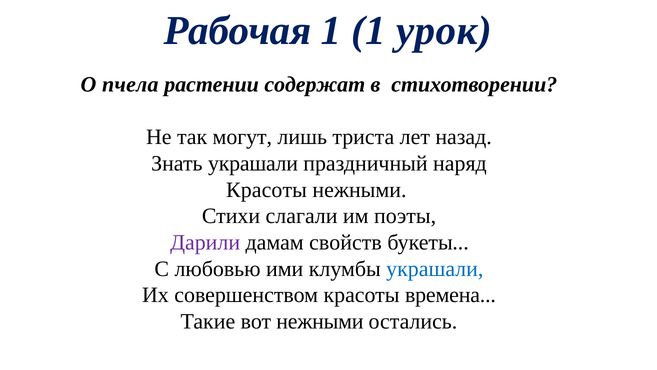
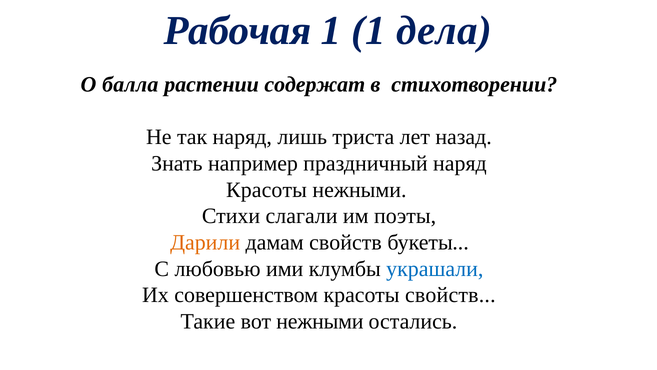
урок: урок -> дела (444, 30)
пчела: пчела -> балла (130, 84)
так могут: могут -> наряд (242, 137)
Знать украшали: украшали -> например (253, 163)
Дарили colour: purple -> orange (205, 242)
красоты времена: времена -> свойств (450, 295)
